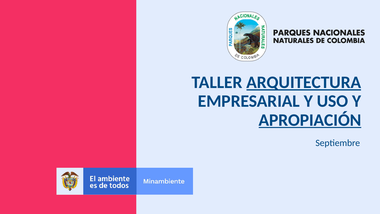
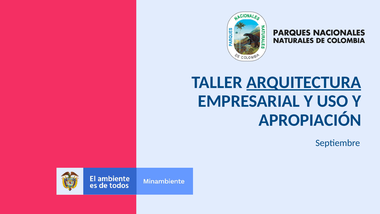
APROPIACIÓN underline: present -> none (310, 120)
